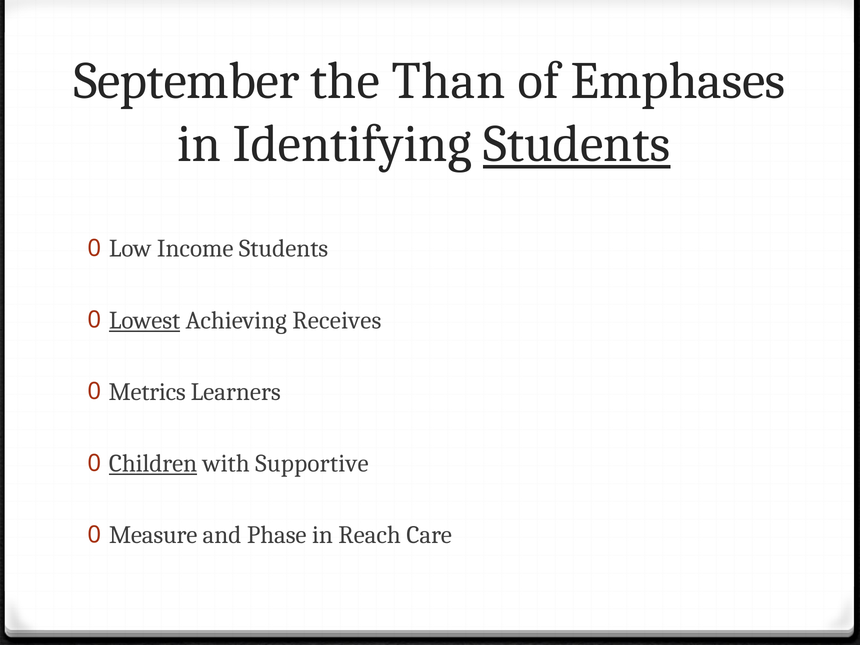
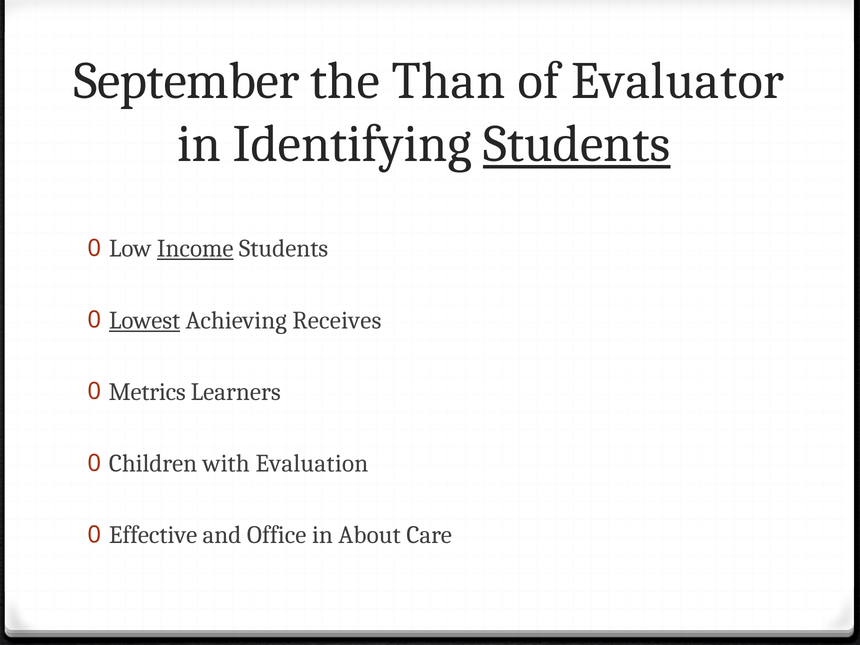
Emphases: Emphases -> Evaluator (678, 81)
Income underline: none -> present (195, 249)
Children underline: present -> none (153, 464)
Supportive: Supportive -> Evaluation (312, 464)
Measure: Measure -> Effective (153, 535)
Phase: Phase -> Office (277, 535)
Reach: Reach -> About (370, 535)
